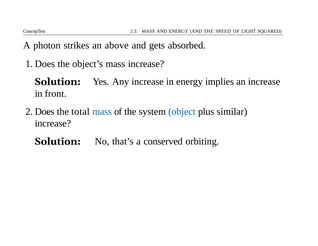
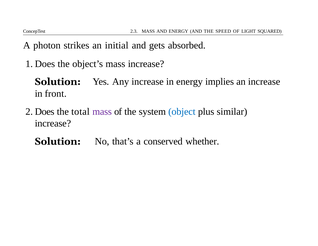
above: above -> initial (117, 45)
mass colour: blue -> purple (102, 112)
orbiting: orbiting -> whether (202, 141)
